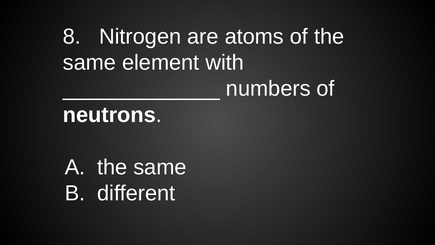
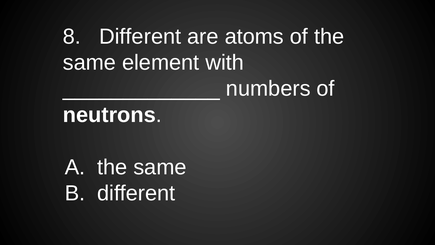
8 Nitrogen: Nitrogen -> Different (140, 36)
